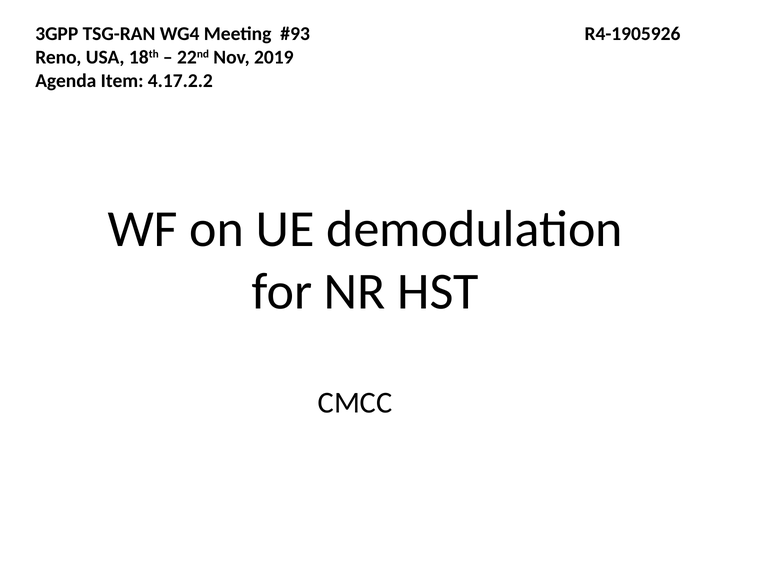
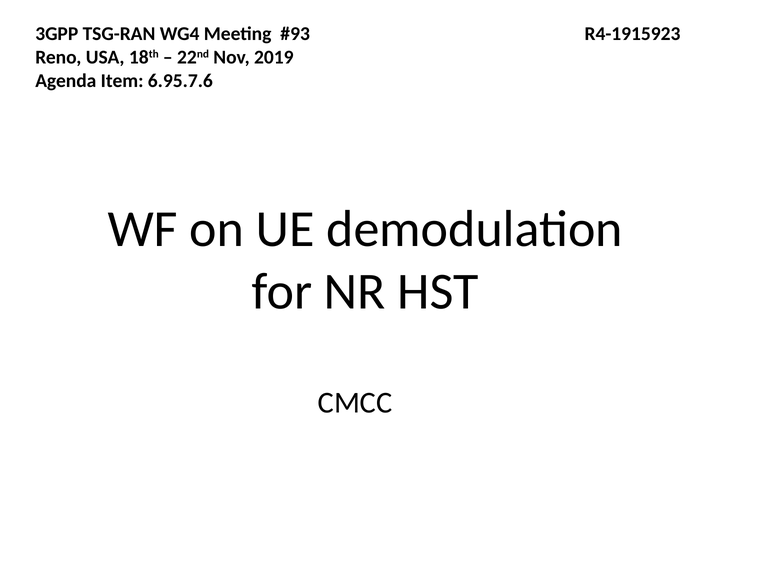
R4-1905926: R4-1905926 -> R4-1915923 (633, 34)
4.17.2.2: 4.17.2.2 -> 6.95.7.6 (180, 81)
